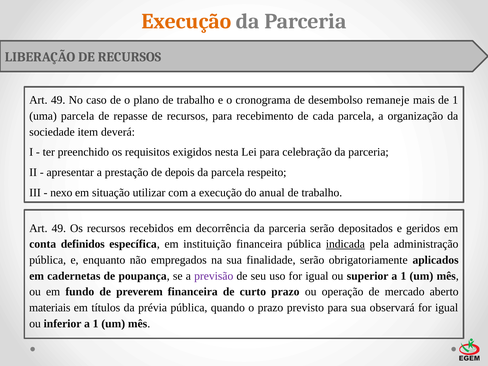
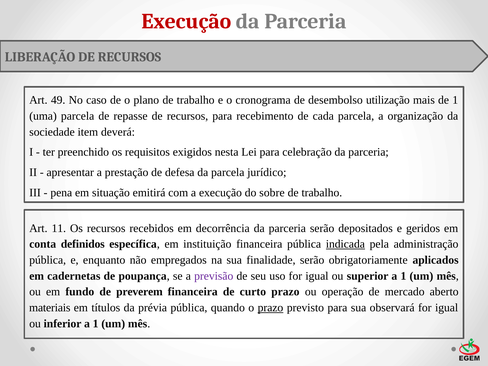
Execução colour: orange -> red (186, 21)
remaneje: remaneje -> utilização (388, 100)
depois: depois -> defesa (180, 172)
respeito: respeito -> jurídico (267, 172)
nexo: nexo -> pena (61, 193)
utilizar: utilizar -> emitirá (149, 193)
anual: anual -> sobre (272, 193)
49: 49 -> 11 (59, 228)
prazo underline: none -> present (270, 308)
